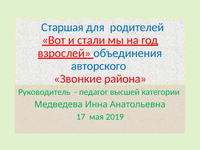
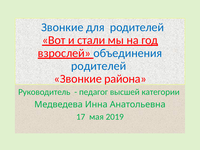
Старшая: Старшая -> Звонкие (62, 27)
авторского: авторского -> родителей (99, 66)
